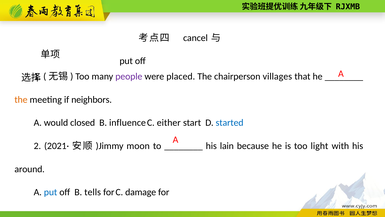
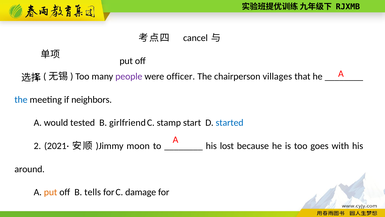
placed: placed -> officer (181, 76)
the colour: orange -> blue (21, 99)
closed: closed -> tested (83, 123)
influence: influence -> girlfriend (127, 123)
either: either -> stamp (169, 123)
lain: lain -> lost (227, 146)
light: light -> goes (320, 146)
put colour: blue -> orange (51, 192)
